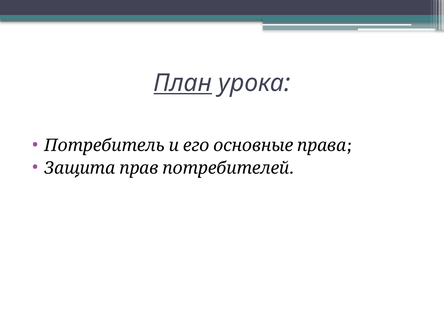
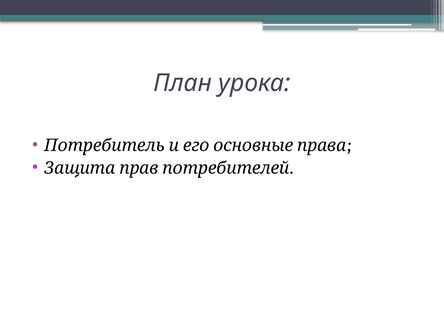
План underline: present -> none (183, 83)
